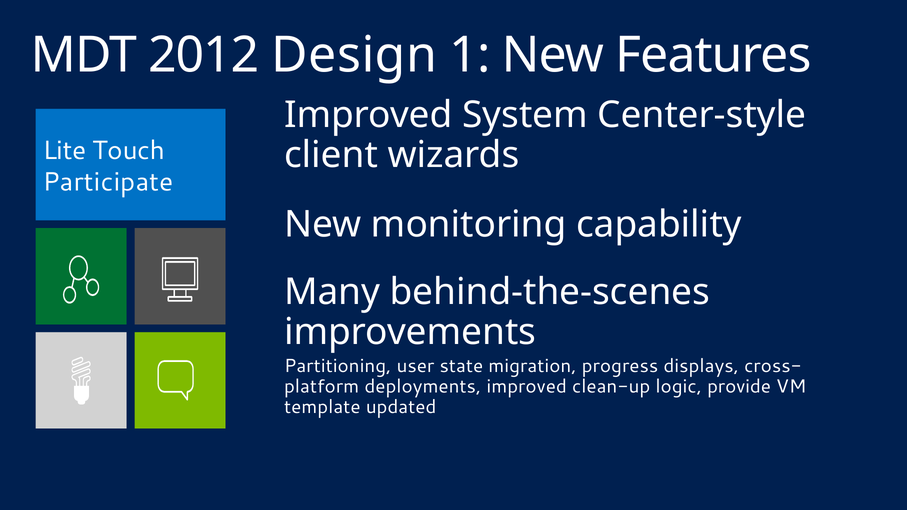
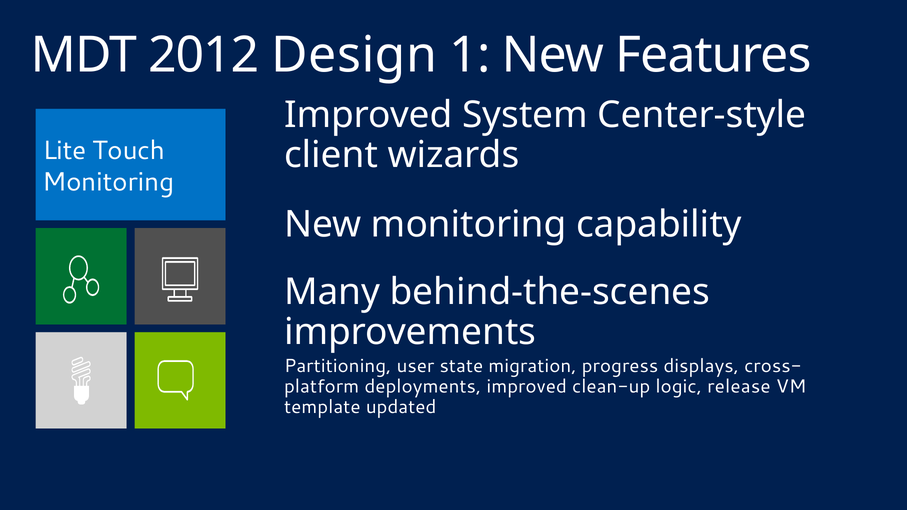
Participate: Participate -> Monitoring (108, 182)
provide: provide -> release (739, 387)
